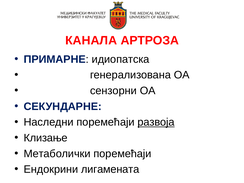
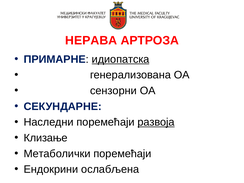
КАНАЛА: КАНАЛА -> НЕРАВА (91, 40)
идиопатска underline: none -> present (121, 59)
лигамената: лигамената -> ослабљена (110, 169)
